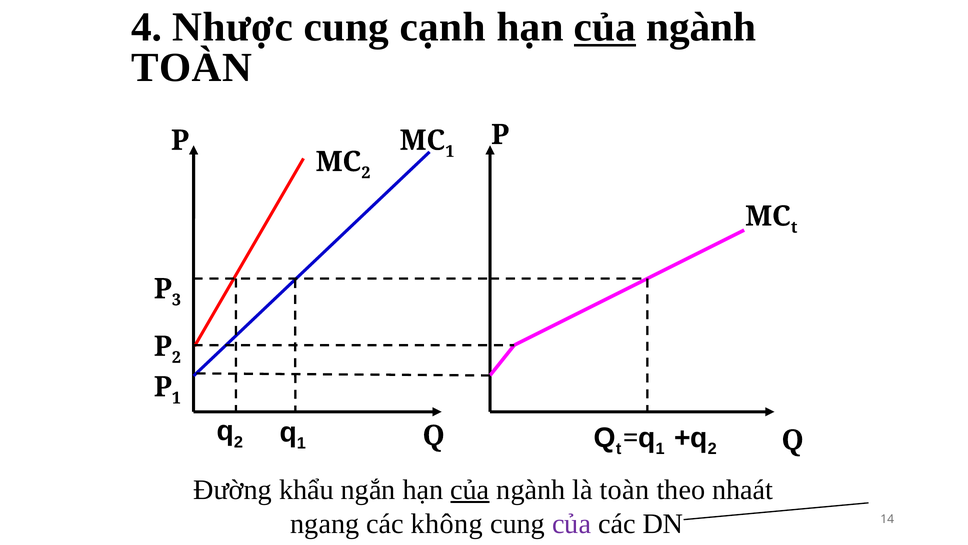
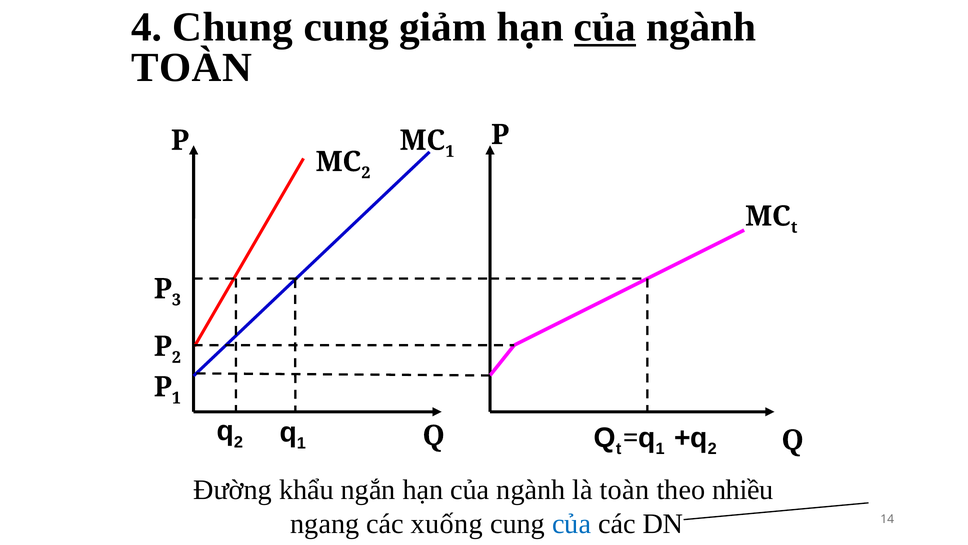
Nhược: Nhược -> Chung (233, 27)
cạnh: cạnh -> giảm (443, 27)
của underline: present -> none (470, 489)
nhaát: nhaát -> nhiều (743, 489)
không: không -> xuống (447, 523)
của colour: purple -> blue (572, 523)
